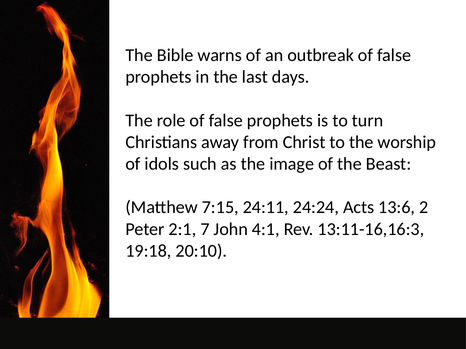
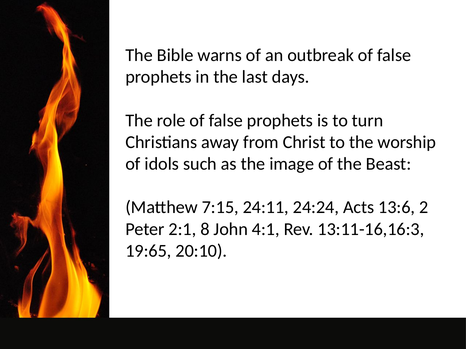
7: 7 -> 8 (205, 229)
19:18: 19:18 -> 19:65 (148, 251)
